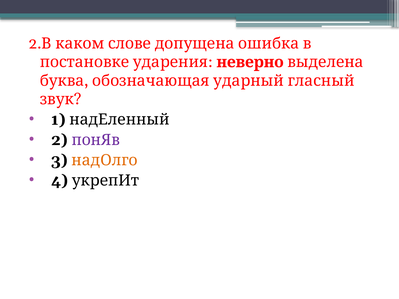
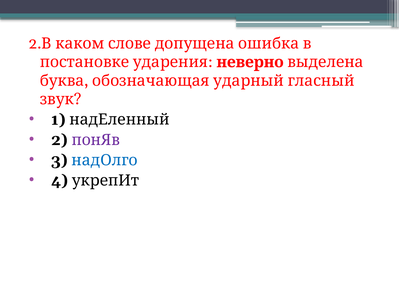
надОлго colour: orange -> blue (105, 160)
